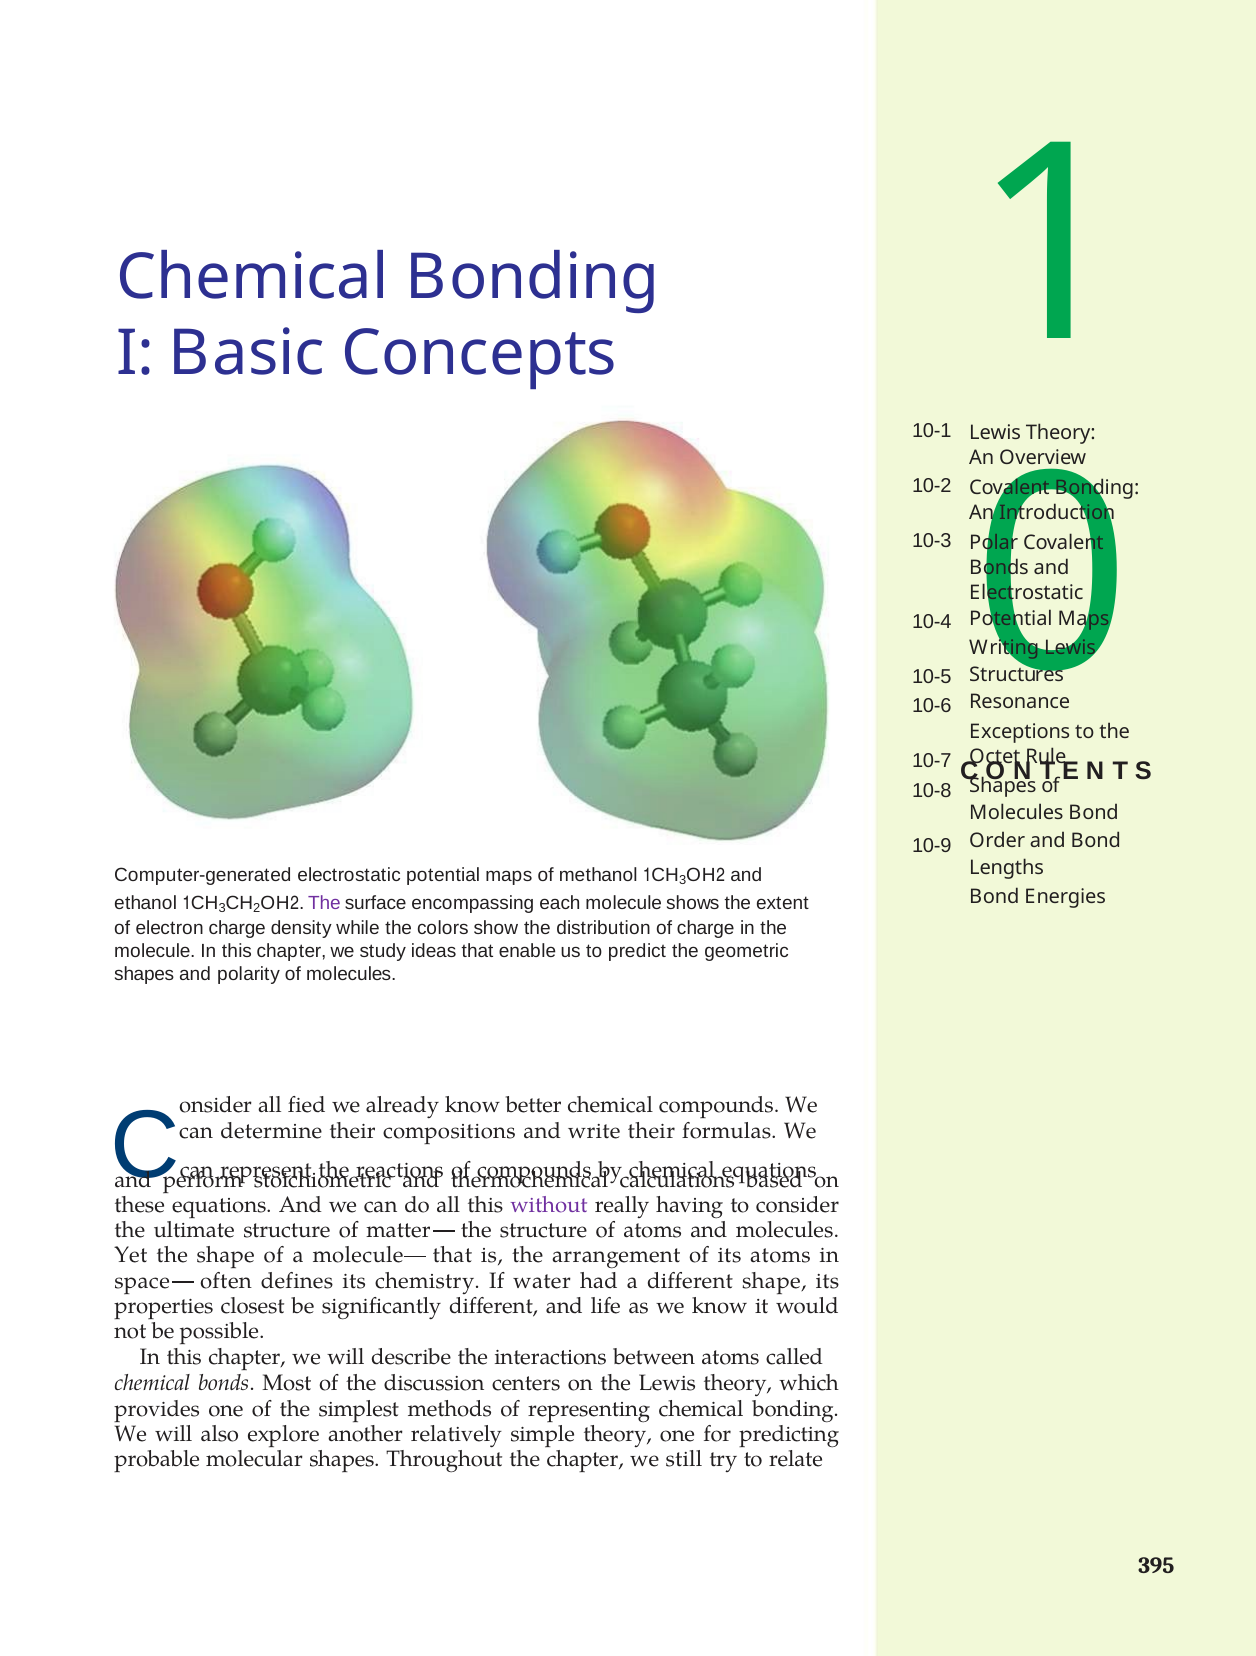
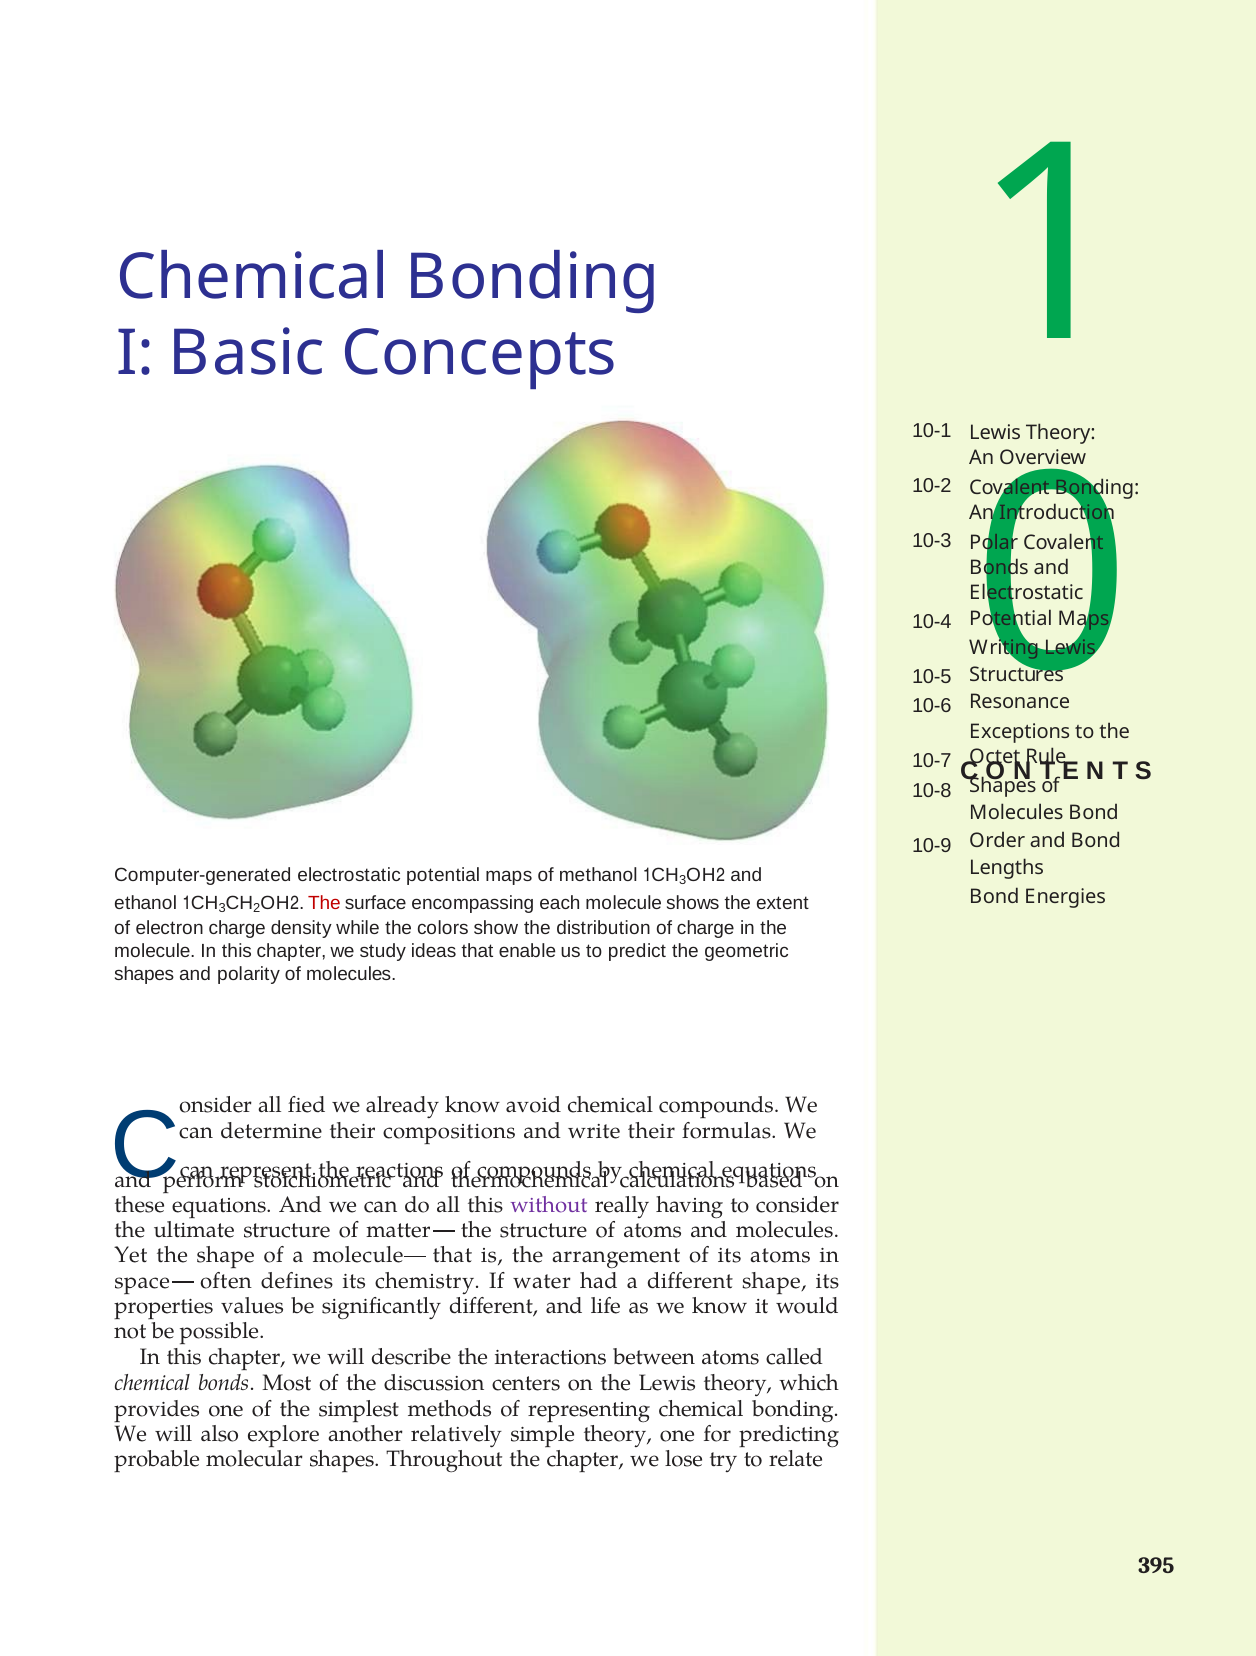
The colour: purple -> red (324, 903)
better: better -> avoid (534, 1105)
closest: closest -> values (253, 1306)
still: still -> lose (684, 1459)
